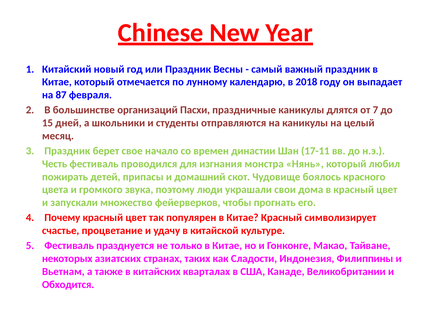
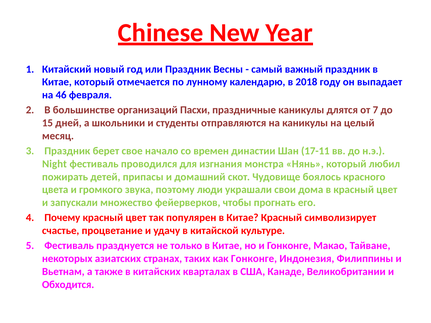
87: 87 -> 46 (61, 95)
Честь: Честь -> Night (55, 164)
как Сладости: Сладости -> Гонконге (254, 259)
